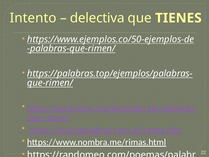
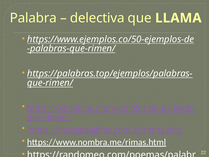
Intento: Intento -> Palabra (33, 18)
TIENES: TIENES -> LLAMA (178, 18)
